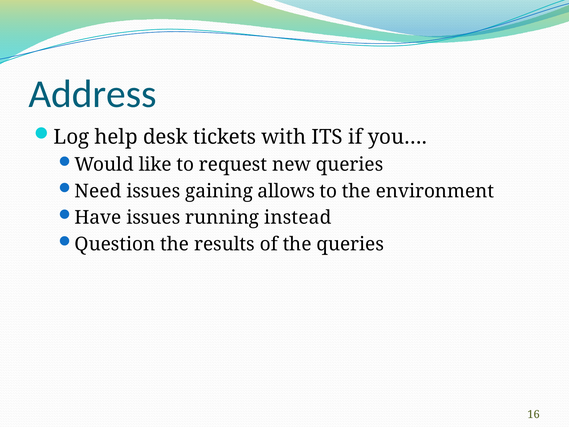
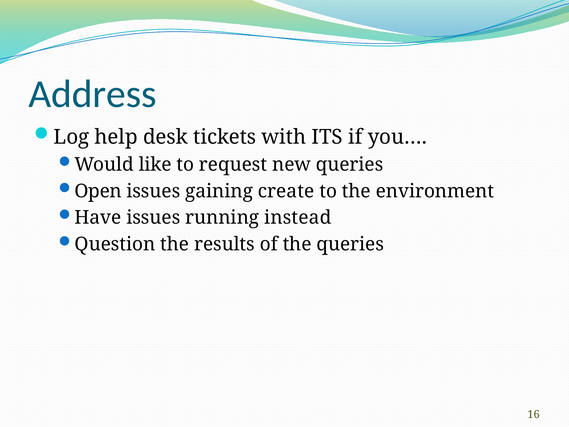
Need: Need -> Open (98, 191)
allows: allows -> create (286, 191)
